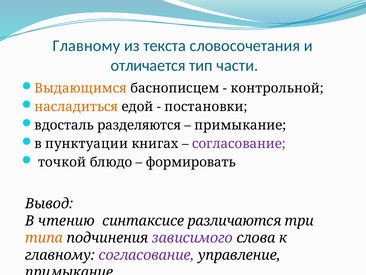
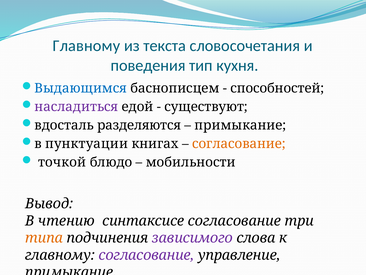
отличается: отличается -> поведения (148, 65)
части: части -> кухня (237, 65)
Выдающимся colour: orange -> blue (81, 88)
контрольной: контрольной -> способностей (277, 88)
насладиться colour: orange -> purple (76, 107)
постановки: постановки -> существуют (206, 107)
согласование colour: purple -> orange (239, 144)
формировать: формировать -> мобильности (191, 162)
синтаксисе различаются: различаются -> согласование (234, 220)
